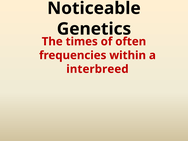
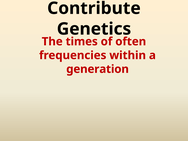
Noticeable: Noticeable -> Contribute (94, 8)
interbreed: interbreed -> generation (98, 69)
